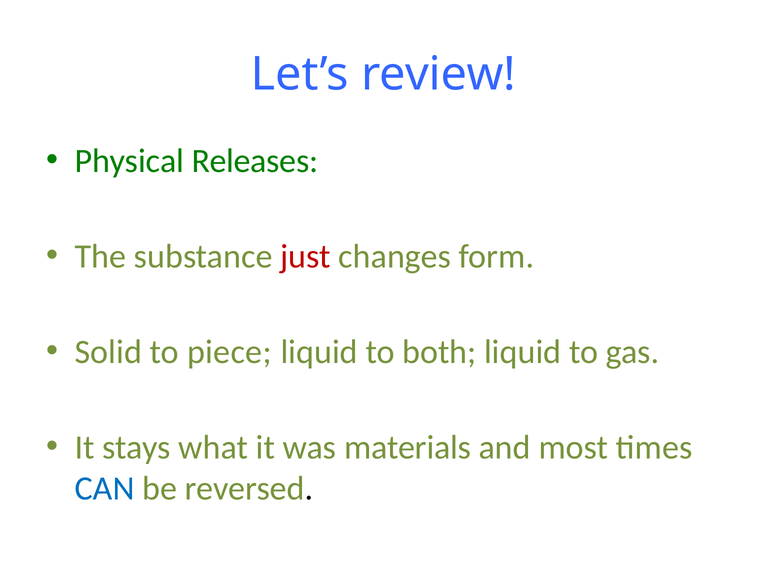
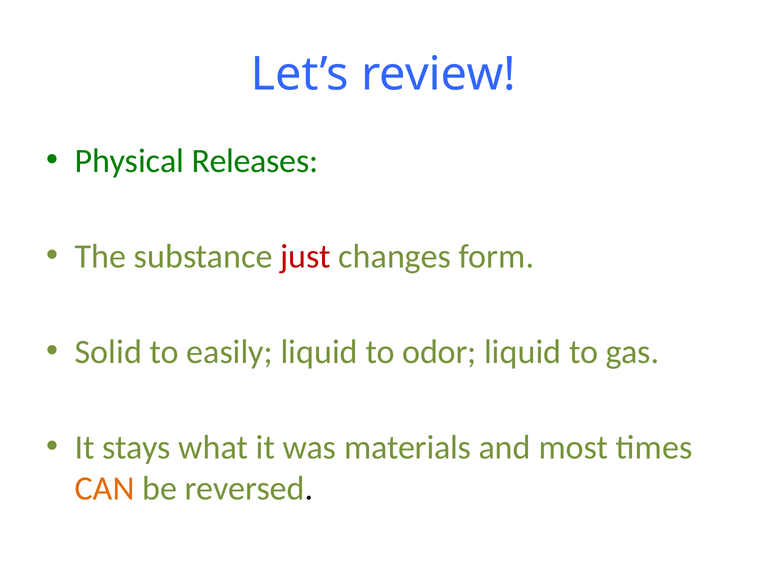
piece: piece -> easily (230, 352)
both: both -> odor (439, 352)
CAN colour: blue -> orange (105, 489)
